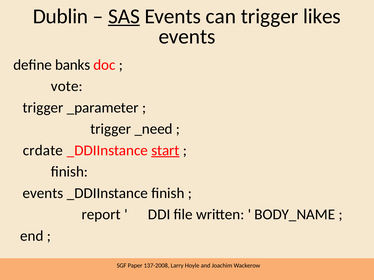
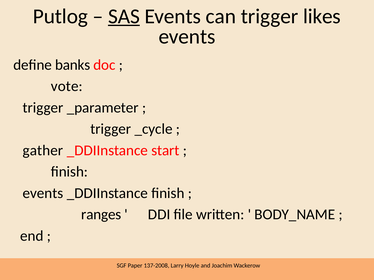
Dublin: Dublin -> Putlog (60, 16)
_need: _need -> _cycle (154, 129)
crdate: crdate -> gather (43, 151)
start underline: present -> none (165, 151)
report: report -> ranges (101, 215)
